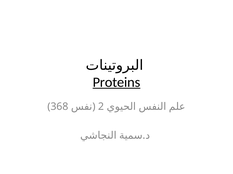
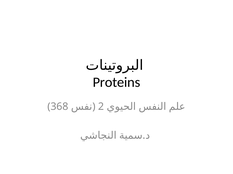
Proteins underline: present -> none (116, 83)
